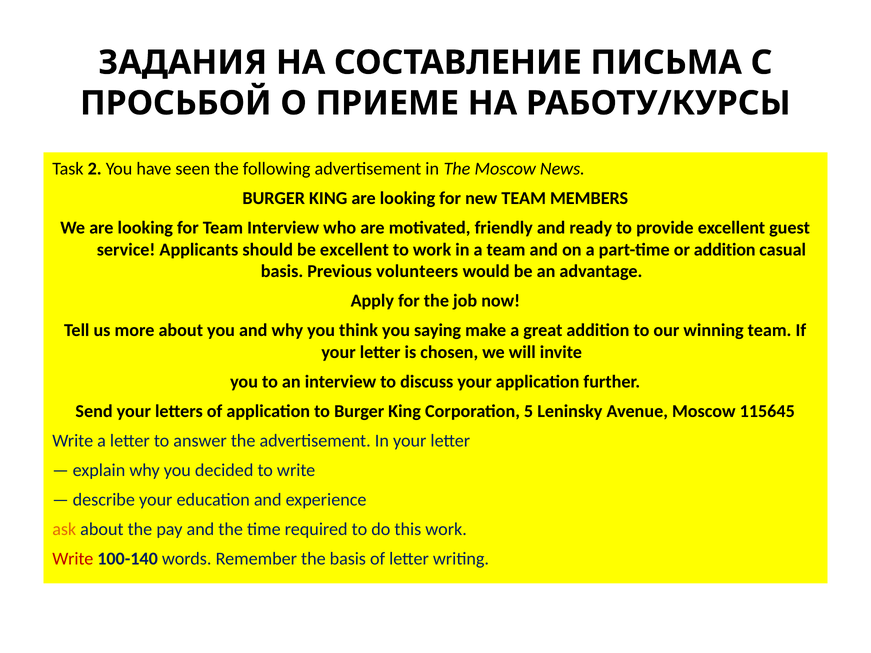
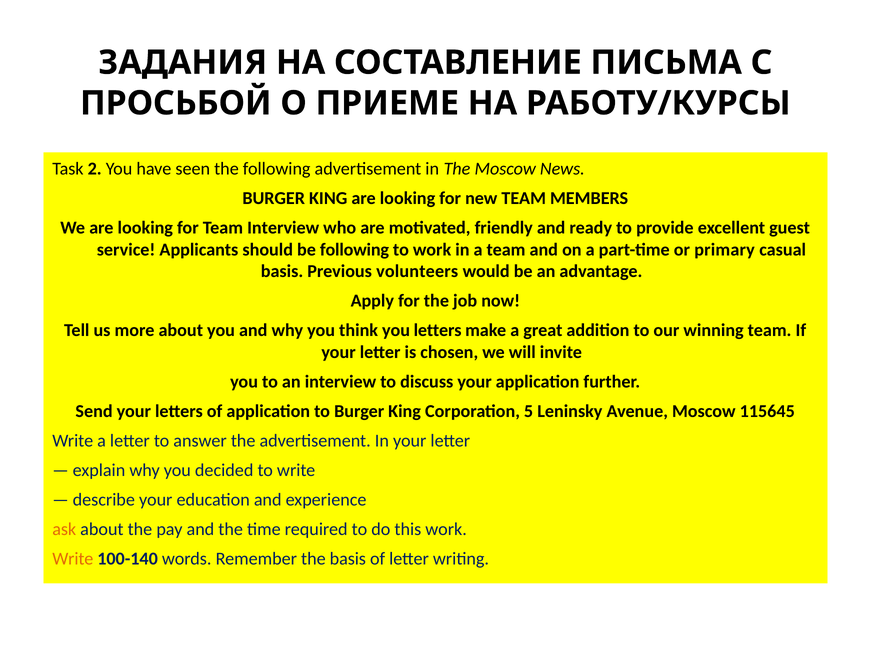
be excellent: excellent -> following (355, 250)
or addition: addition -> primary (725, 250)
you saying: saying -> letters (438, 331)
Write colour: red -> orange (73, 559)
